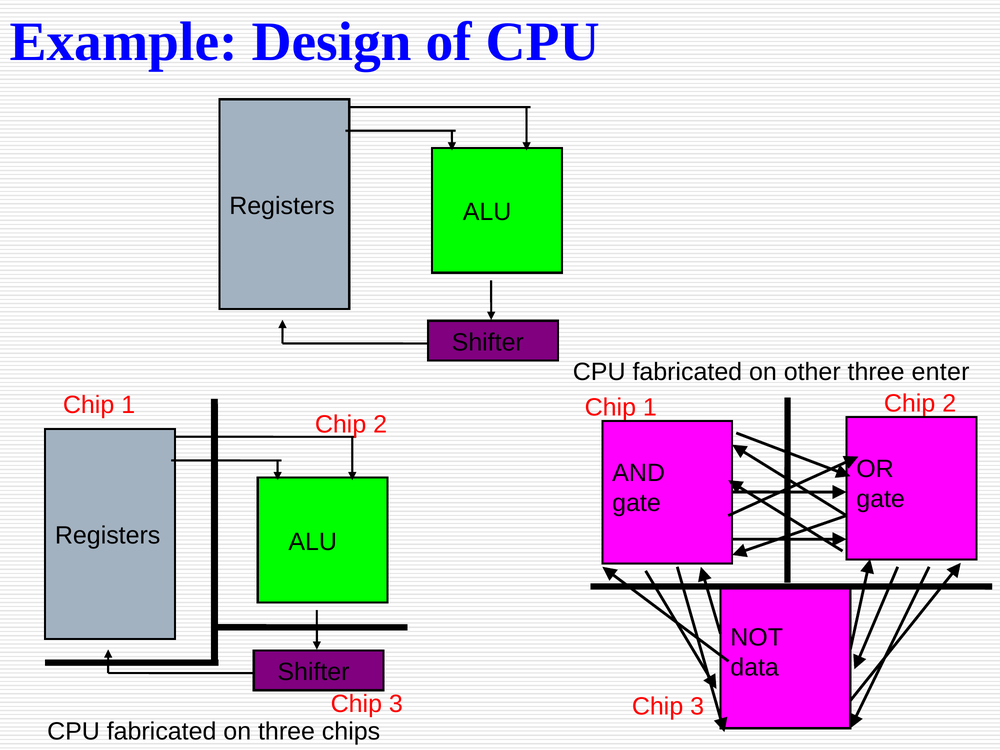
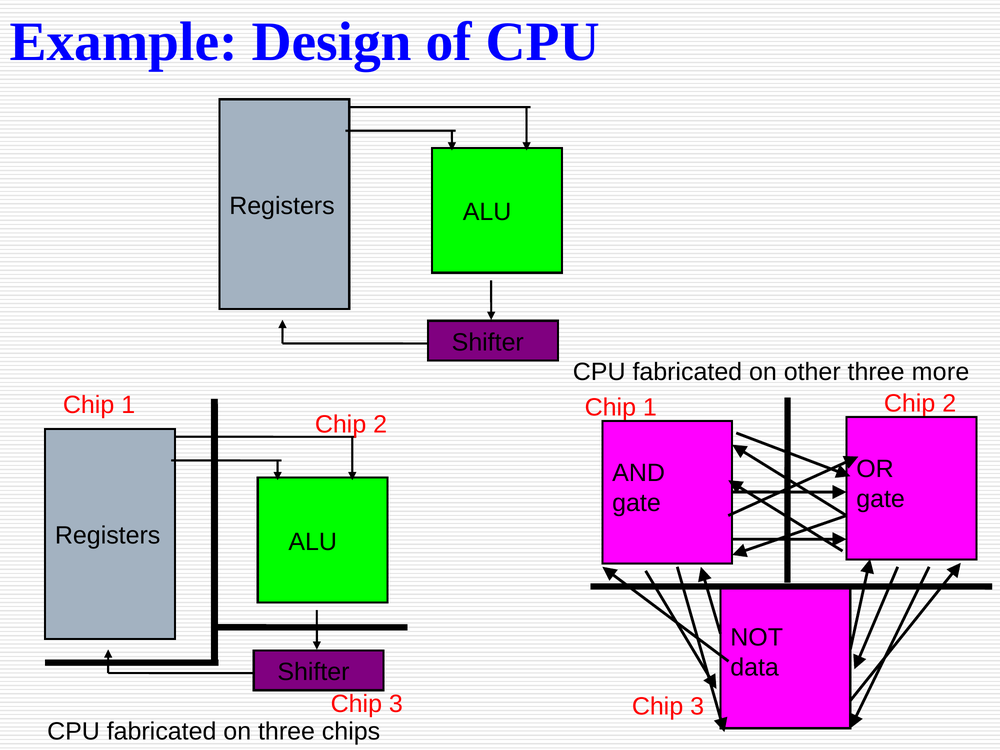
enter: enter -> more (941, 372)
